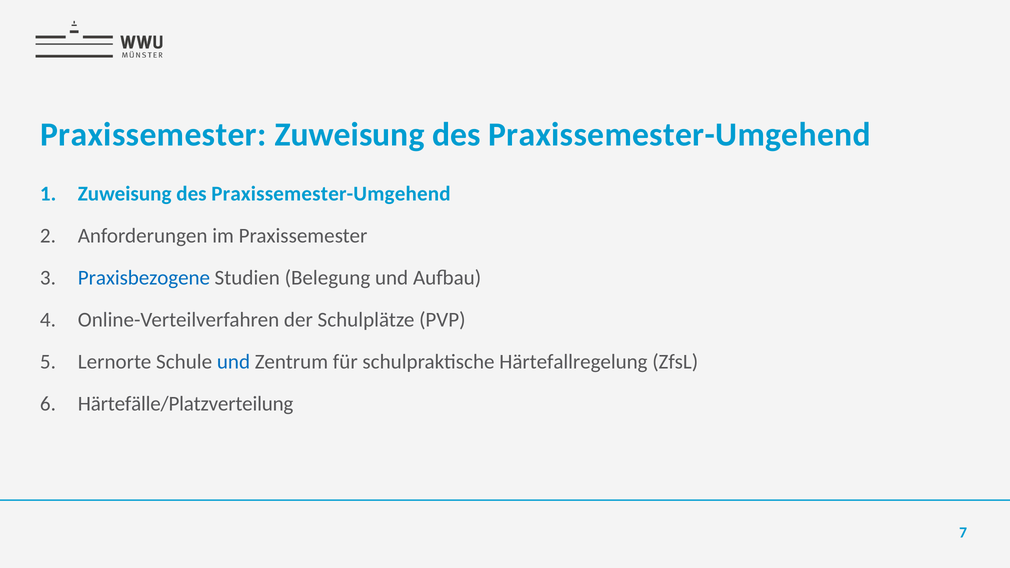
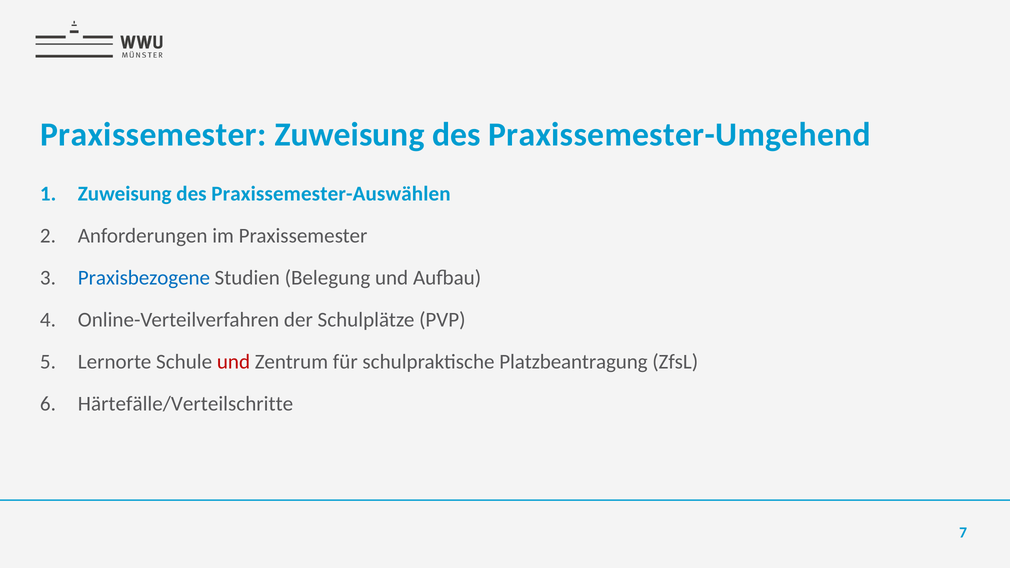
Praxissemester-Umgehend: Praxissemester-Umgehend -> Praxissemester-Auswählen (331, 194)
und colour: blue -> red (234, 362)
Härtefallregelung: Härtefallregelung -> Platzbeantragung (573, 362)
Härtefälle/Platzverteilung: Härtefälle/Platzverteilung -> Härtefälle/Verteilschritte (186, 404)
